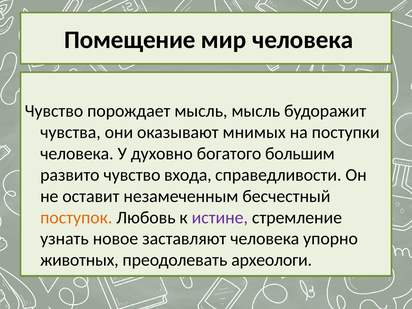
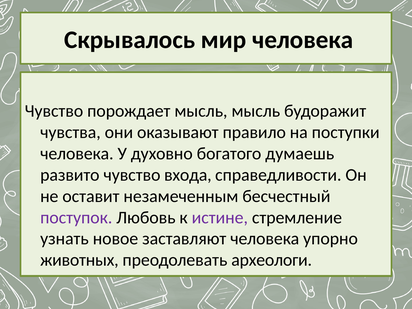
Помещение: Помещение -> Скрывалось (130, 40)
мнимых: мнимых -> правило (254, 132)
большим: большим -> думаешь (300, 154)
поступок colour: orange -> purple (76, 218)
